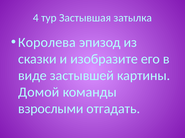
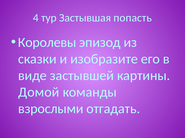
затылка: затылка -> попасть (133, 18)
Королева: Королева -> Королевы (47, 43)
